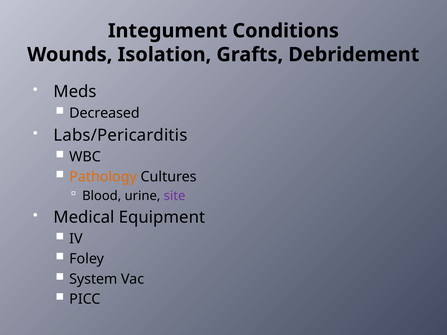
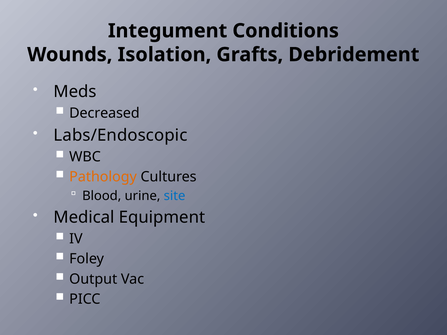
Labs/Pericarditis: Labs/Pericarditis -> Labs/Endoscopic (120, 135)
site colour: purple -> blue (175, 196)
System: System -> Output (93, 279)
